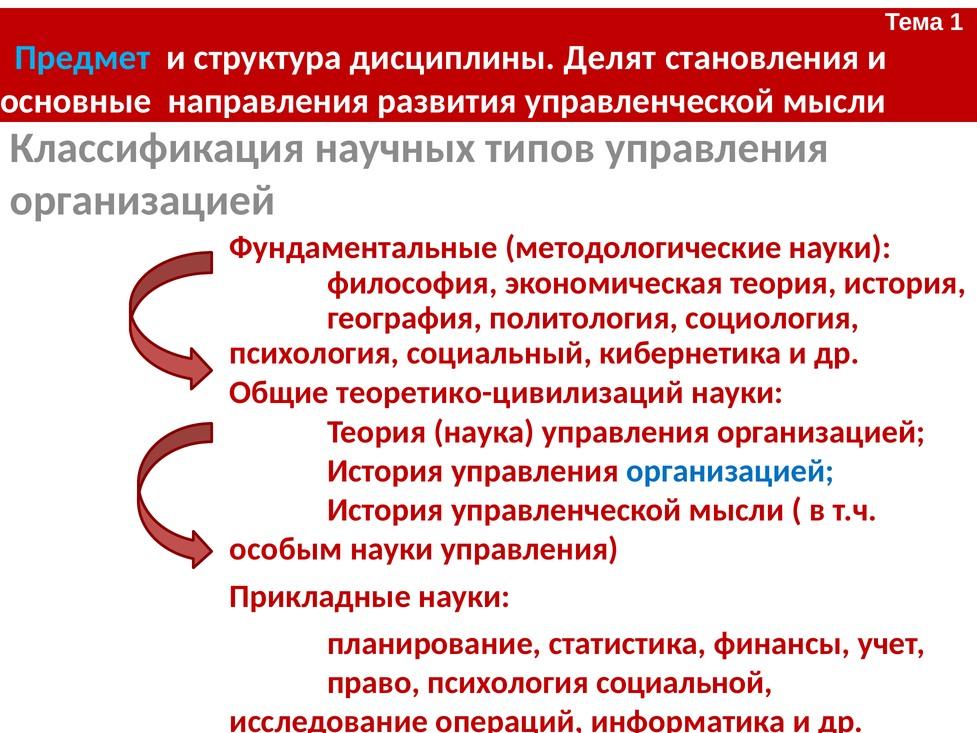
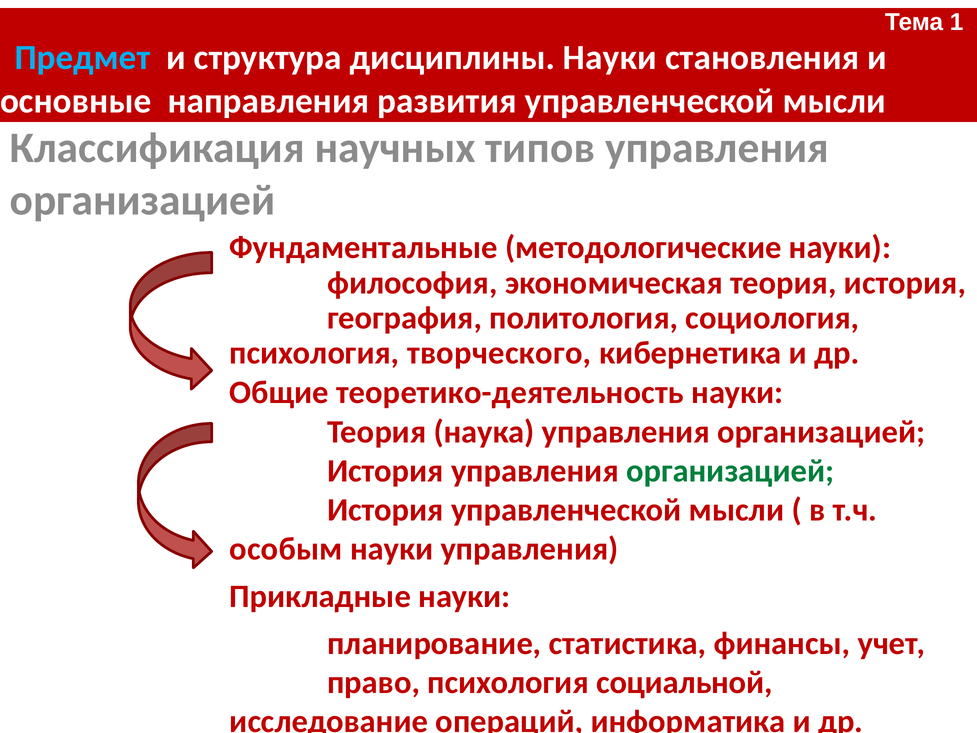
дисциплины Делят: Делят -> Науки (610, 58)
социальный: социальный -> творческого (499, 353)
теоретико-цивилизаций: теоретико-цивилизаций -> теоретико-деятельность (510, 393)
организацией colour: blue -> green (730, 471)
